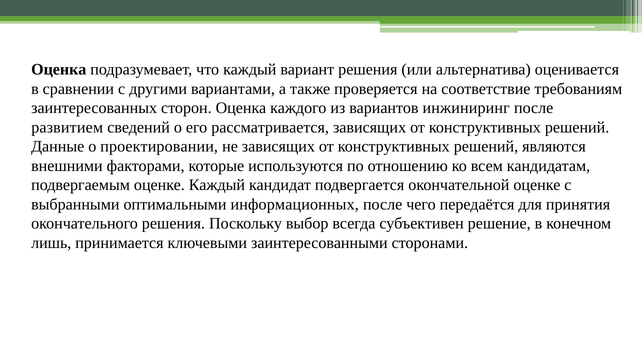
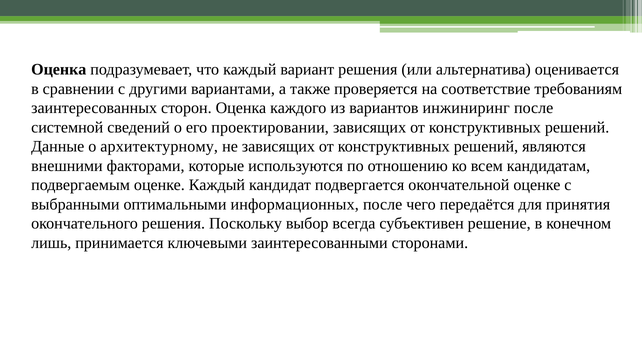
развитием: развитием -> системной (67, 127)
рассматривается: рассматривается -> проектировании (270, 127)
проектировании: проектировании -> архитектурному (159, 147)
